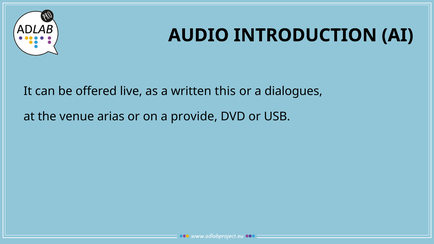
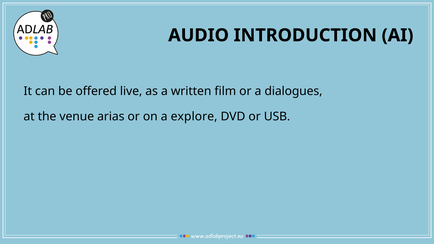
this: this -> film (225, 91)
provide: provide -> explore (194, 116)
